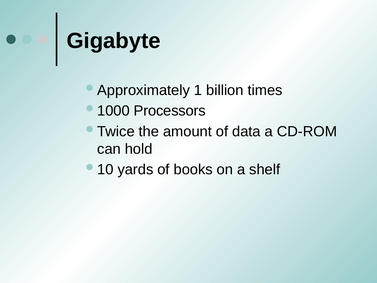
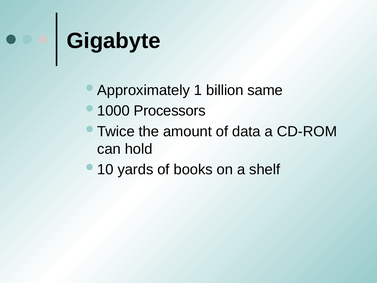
times: times -> same (265, 90)
